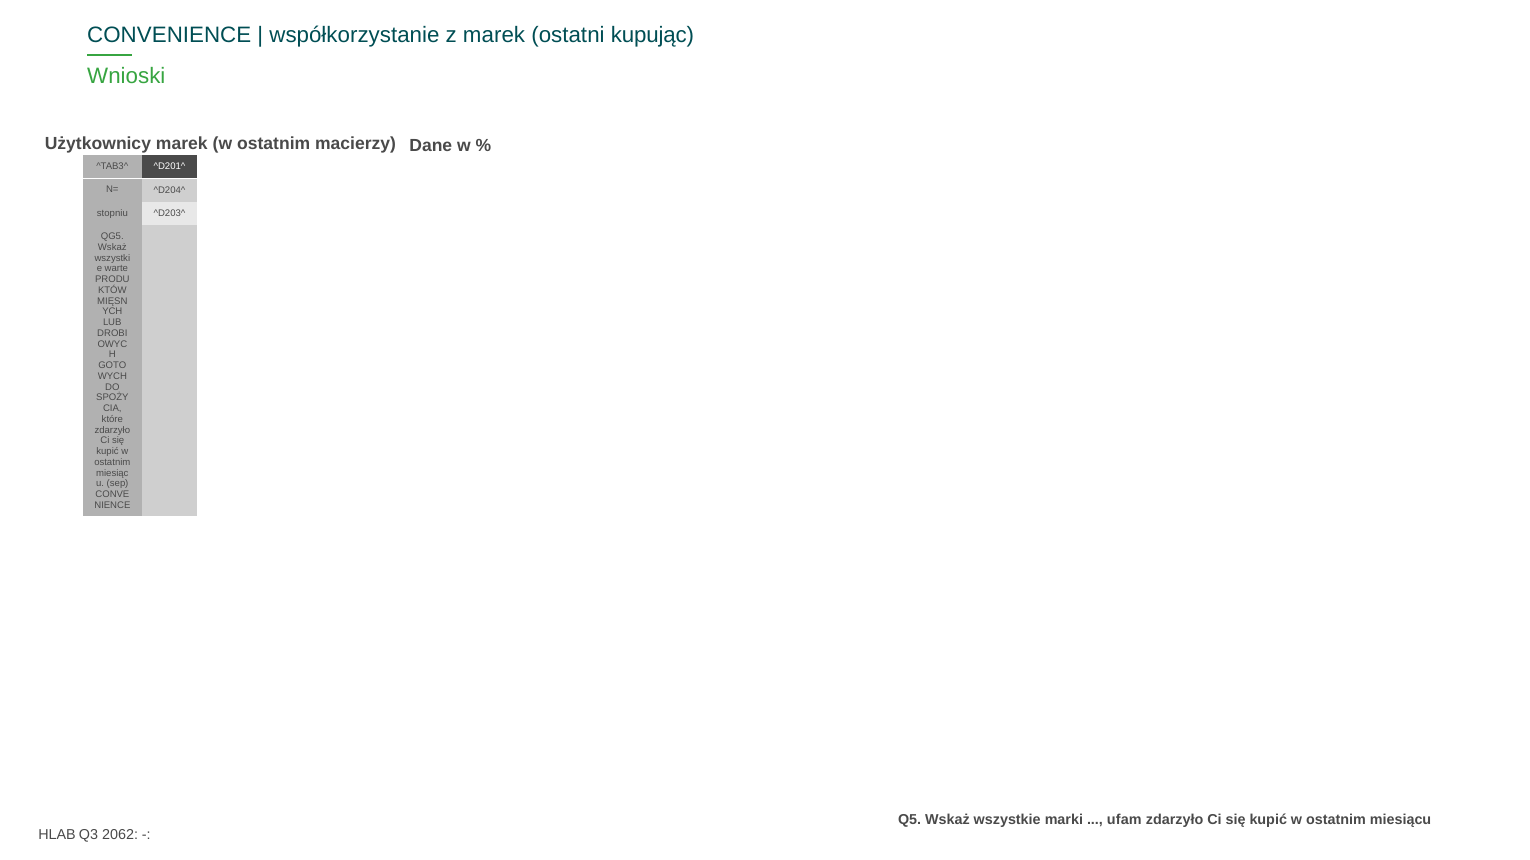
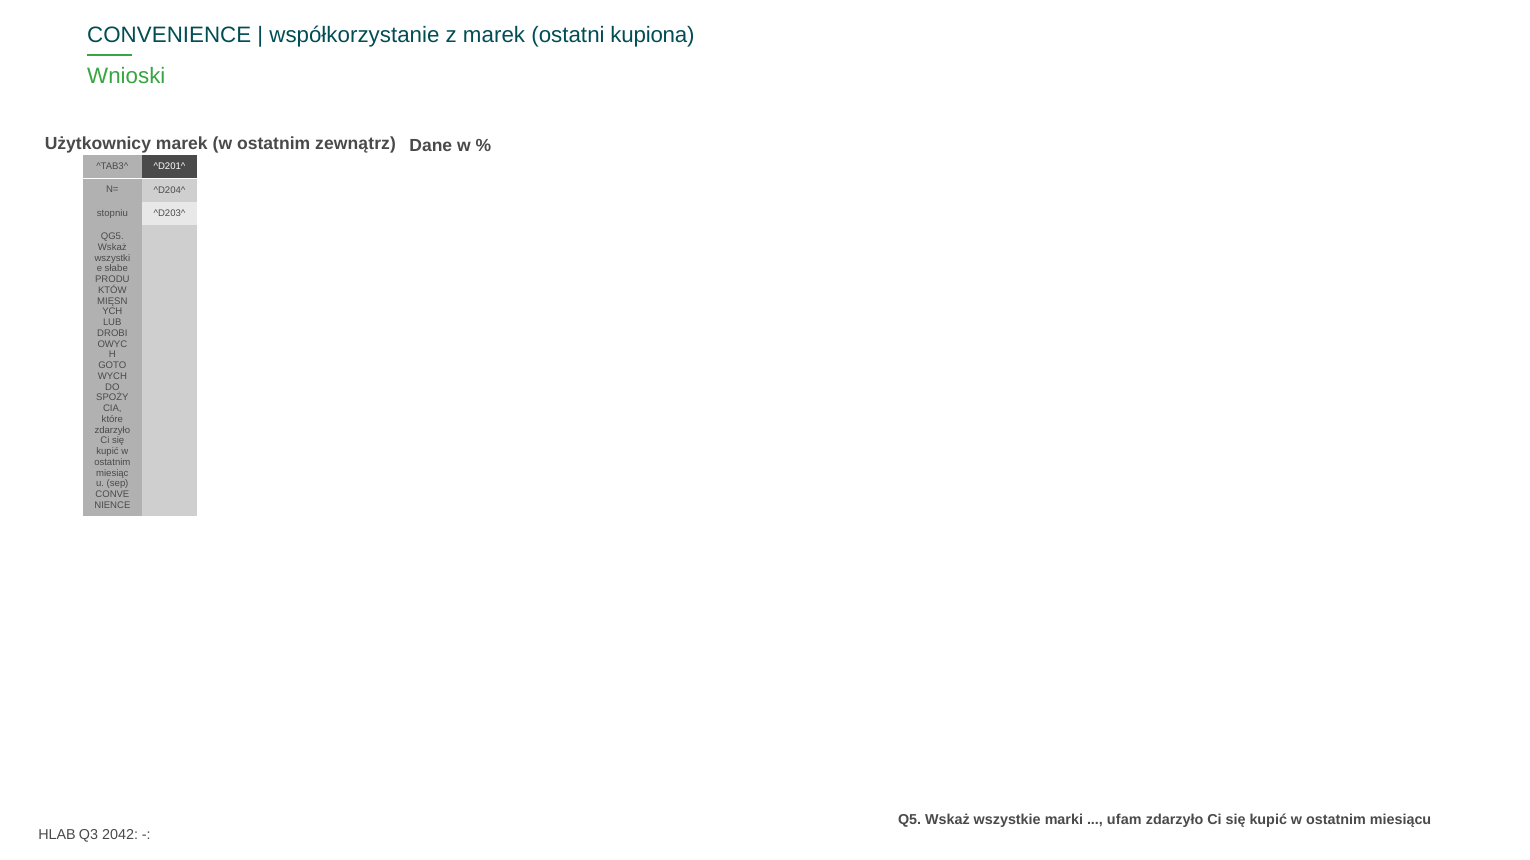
kupując: kupując -> kupiona (652, 36)
macierzy: macierzy -> zewnątrz (356, 144)
warte: warte -> słabe (116, 269)
2062: 2062 -> 2042 (120, 835)
